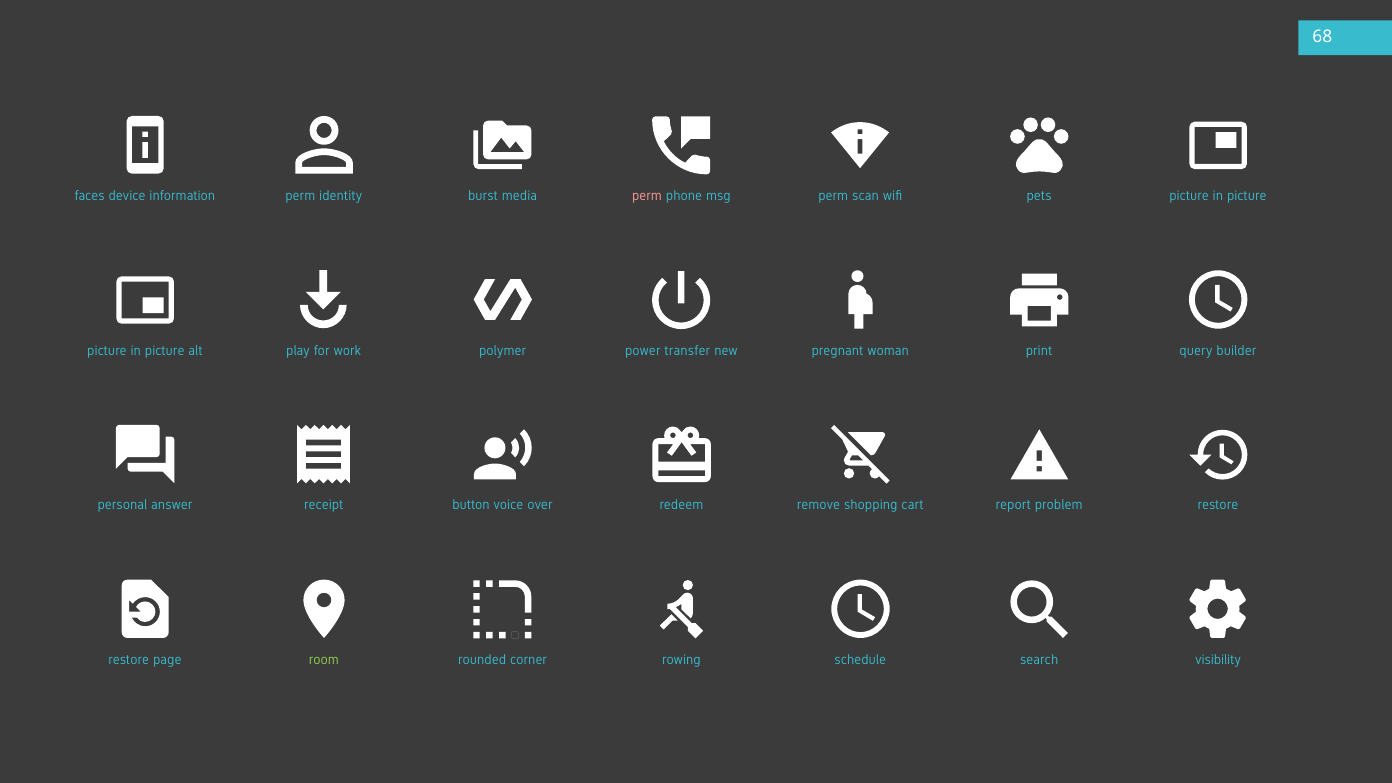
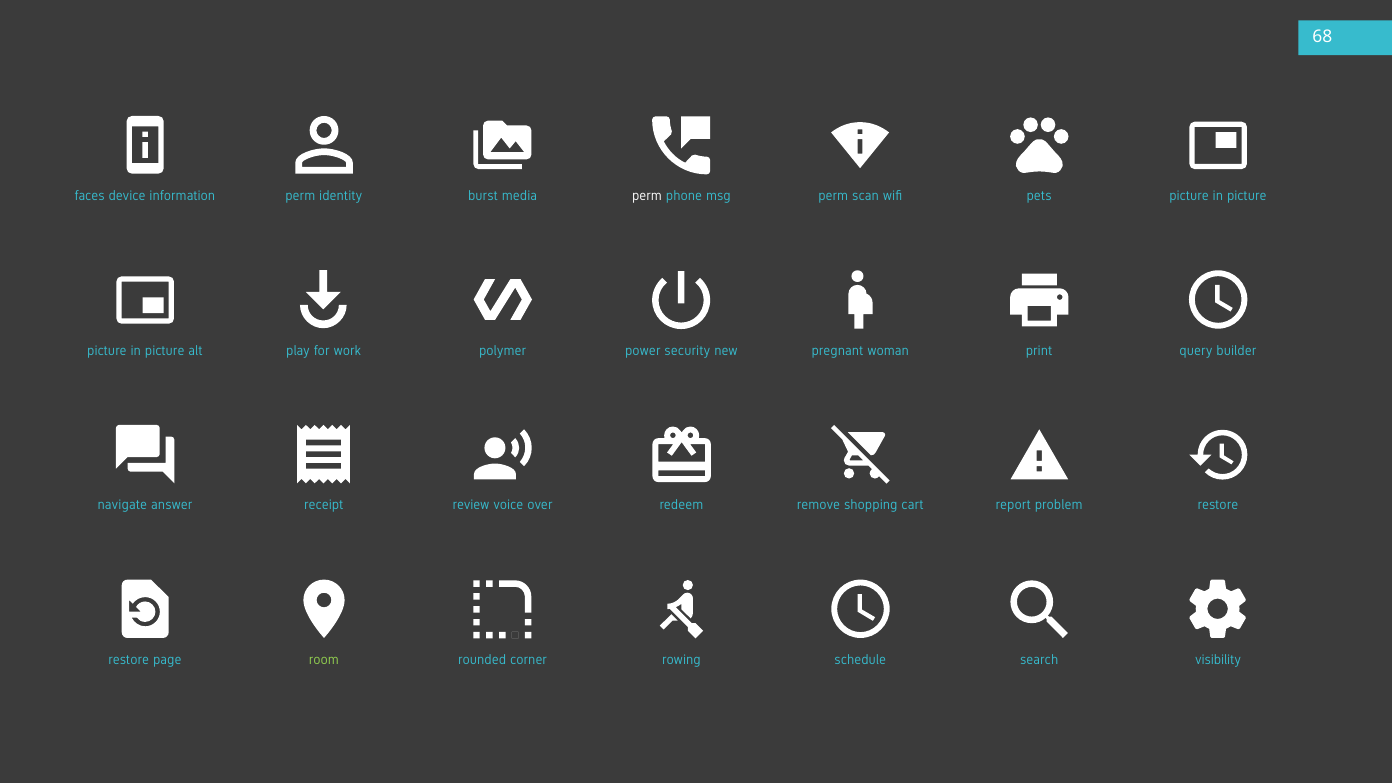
perm colour: pink -> white (647, 196)
transfer: transfer -> security (687, 351)
personal: personal -> navigate (122, 506)
button: button -> review (471, 506)
